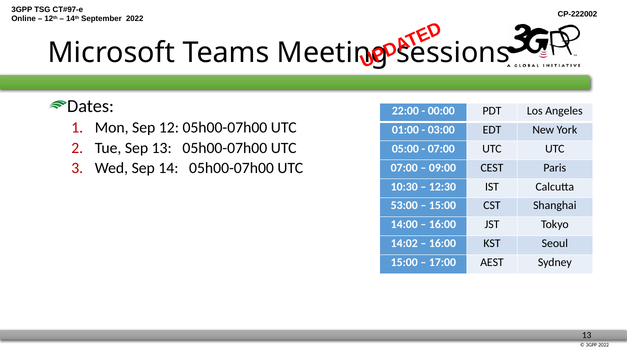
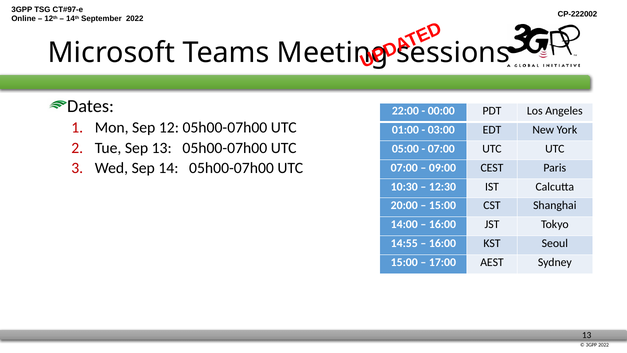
53:00: 53:00 -> 20:00 (404, 205)
14:02: 14:02 -> 14:55 (404, 243)
